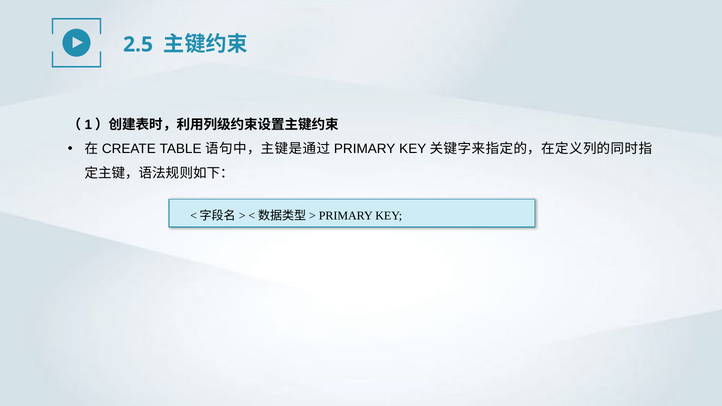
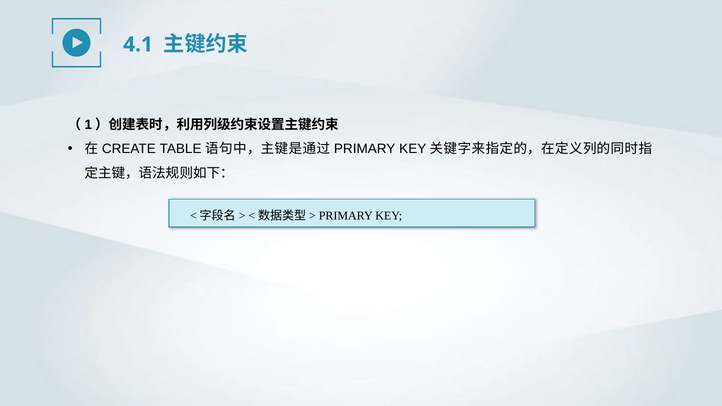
2.5: 2.5 -> 4.1 (138, 44)
